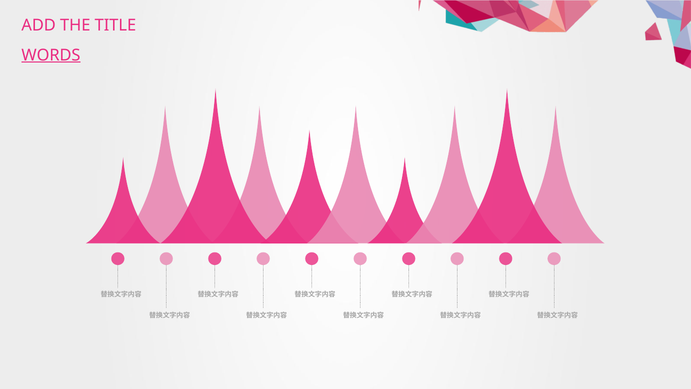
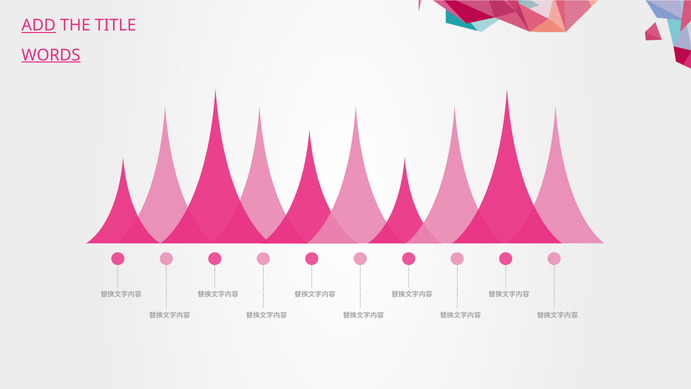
ADD underline: none -> present (39, 26)
